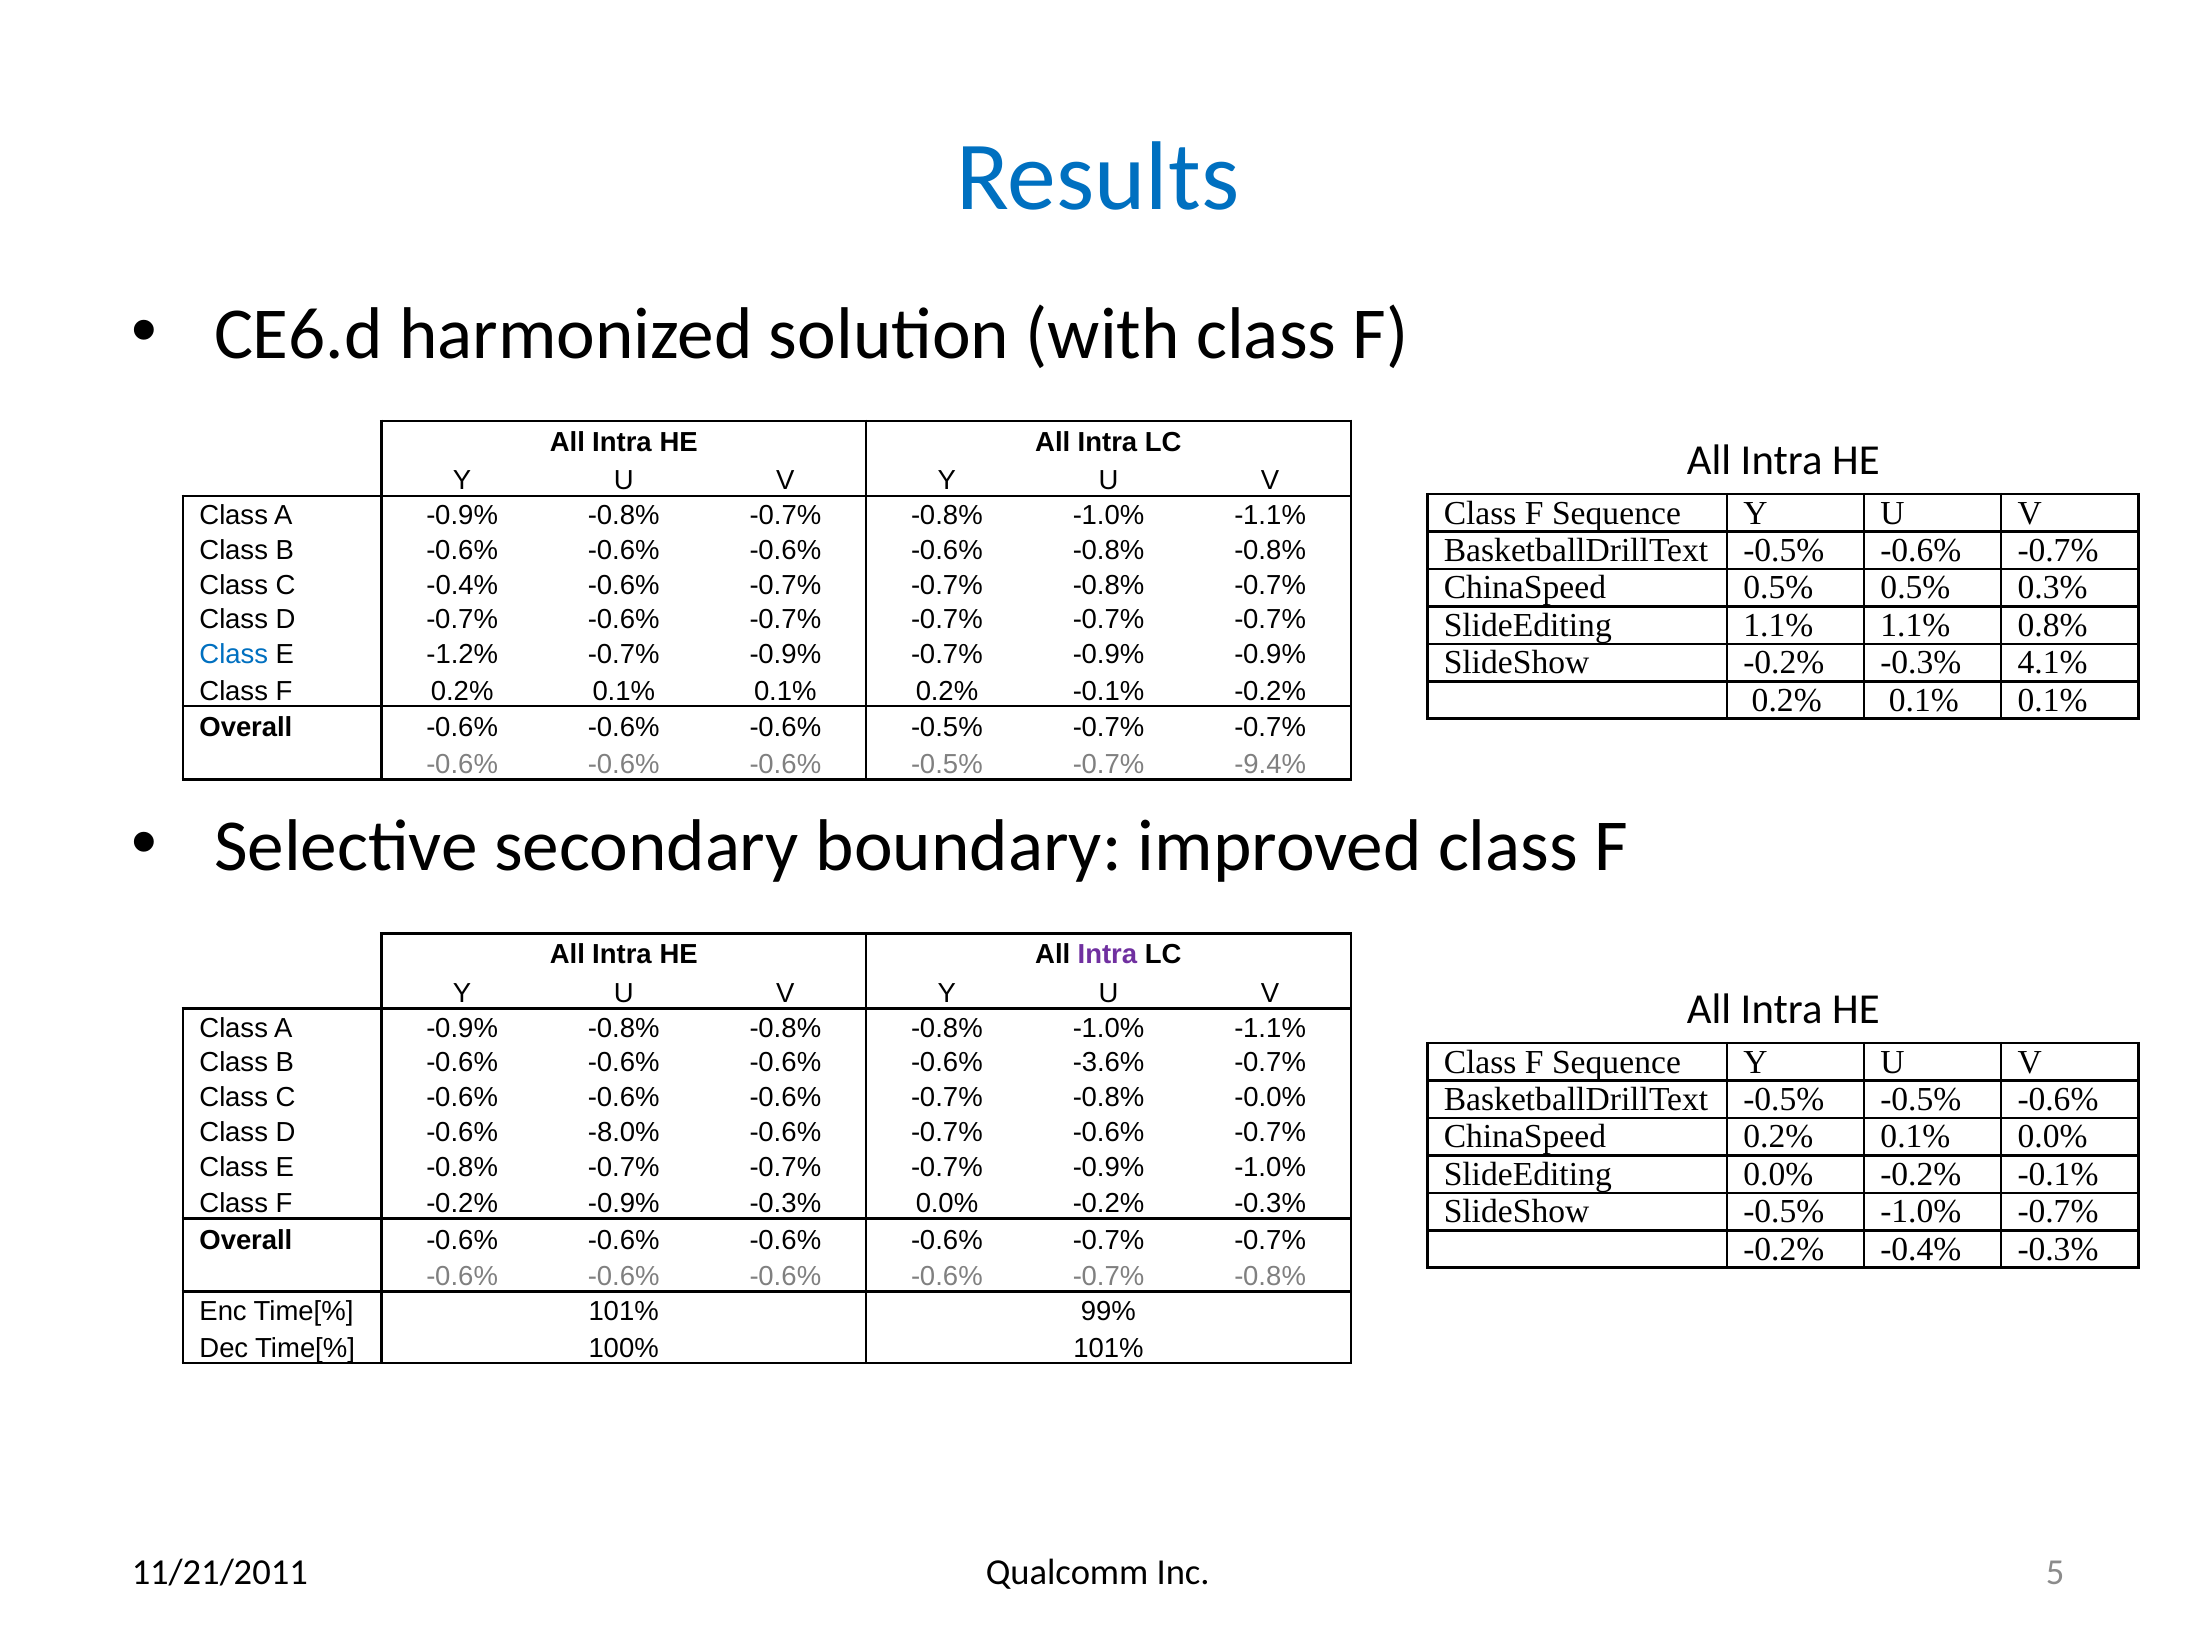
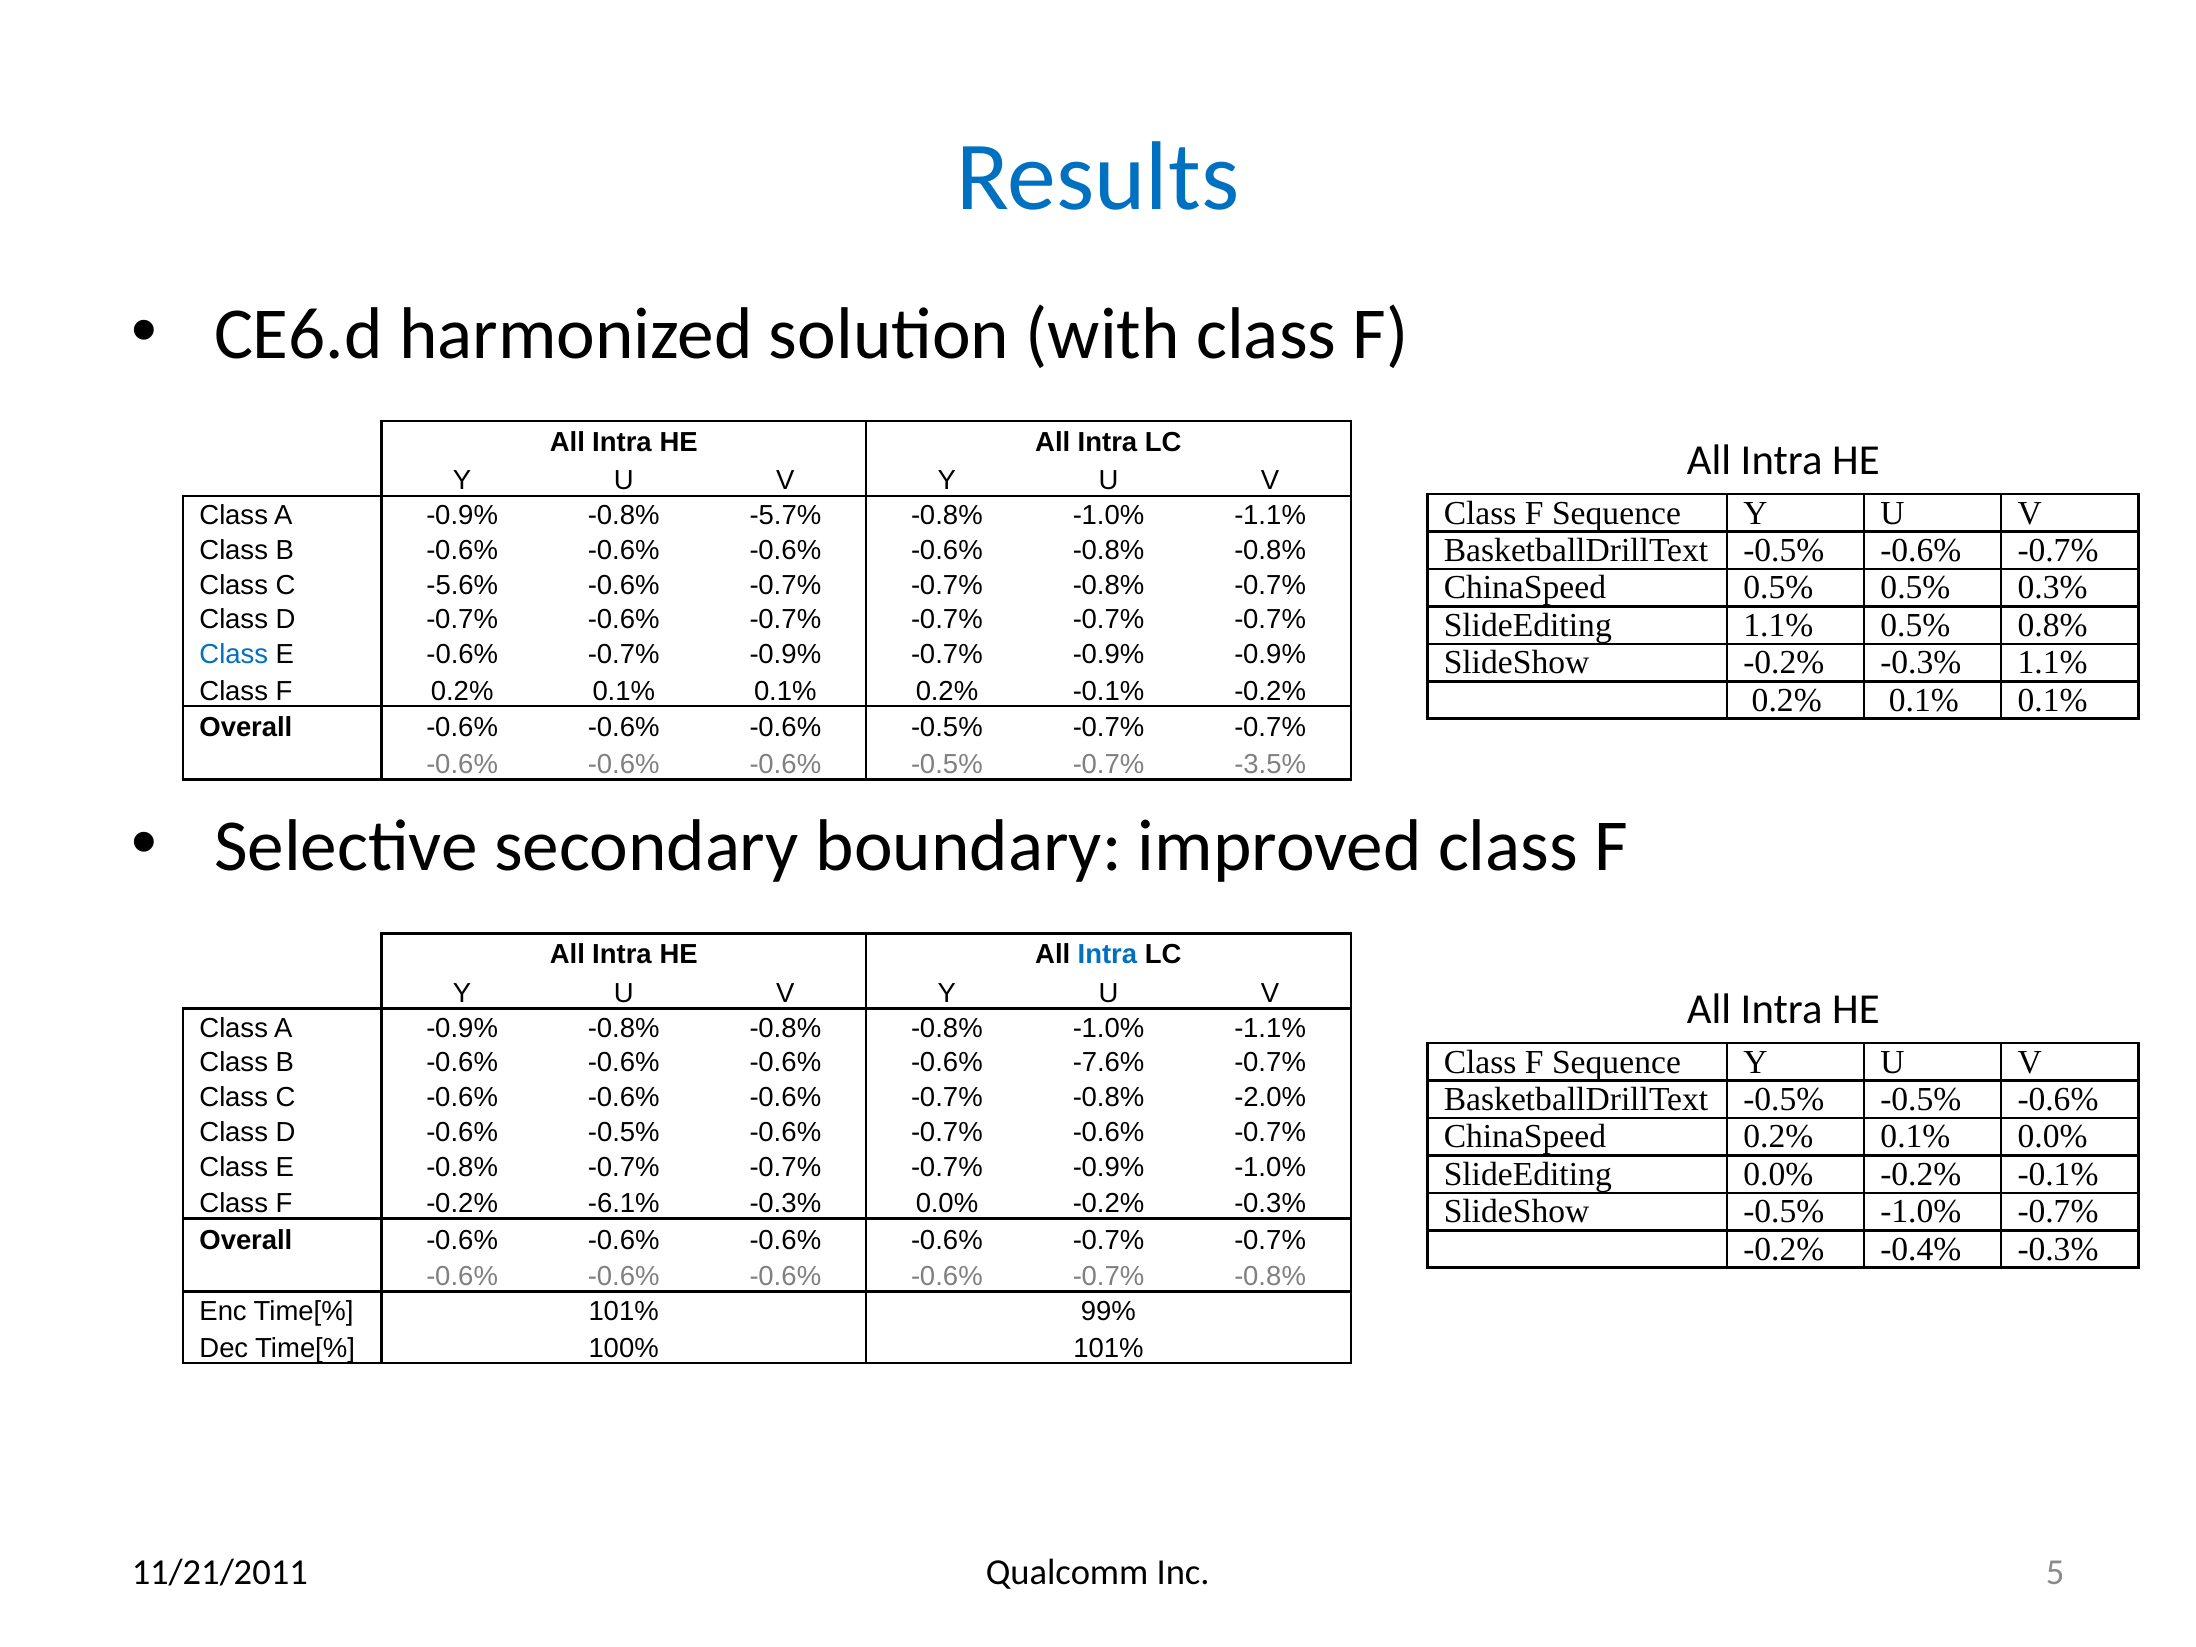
-0.9% -0.8% -0.7%: -0.7% -> -5.7% (785, 516)
C -0.4%: -0.4% -> -5.6% (462, 585)
1.1% 1.1%: 1.1% -> 0.5% (1915, 625)
E -1.2%: -1.2% -> -0.6% (462, 655)
-0.3% 4.1%: 4.1% -> 1.1% (2053, 663)
-9.4%: -9.4% -> -3.5% (1270, 764)
Intra colour: purple -> blue (1107, 955)
-3.6%: -3.6% -> -7.6% (1109, 1063)
-0.0%: -0.0% -> -2.0% (1270, 1098)
D -0.6% -8.0%: -8.0% -> -0.5% (624, 1132)
-0.2% -0.9%: -0.9% -> -6.1% (624, 1204)
